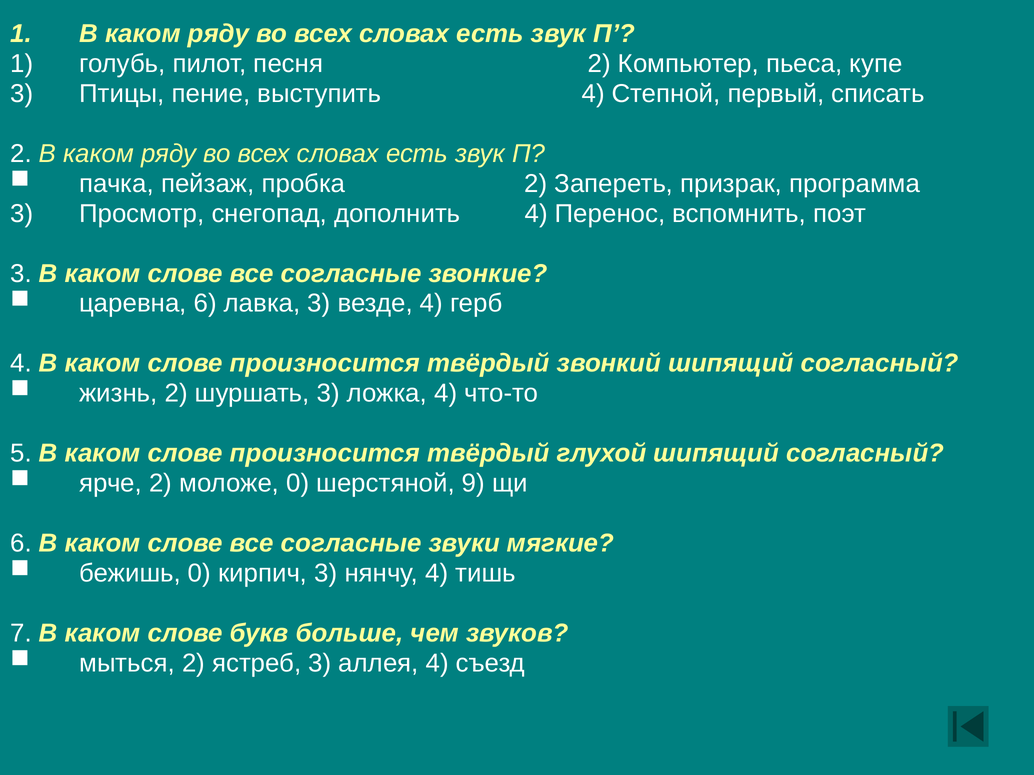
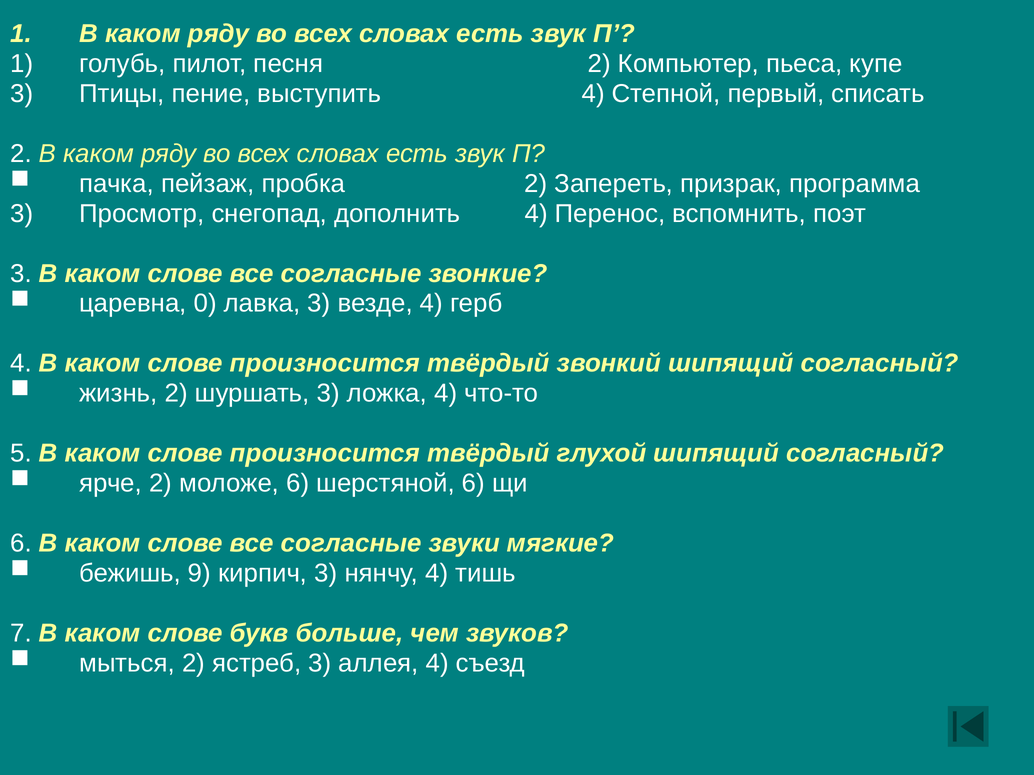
царевна 6: 6 -> 0 (205, 304)
моложе 0: 0 -> 6 (298, 484)
шерстяной 9: 9 -> 6 (473, 484)
бежишь 0: 0 -> 9 (199, 574)
